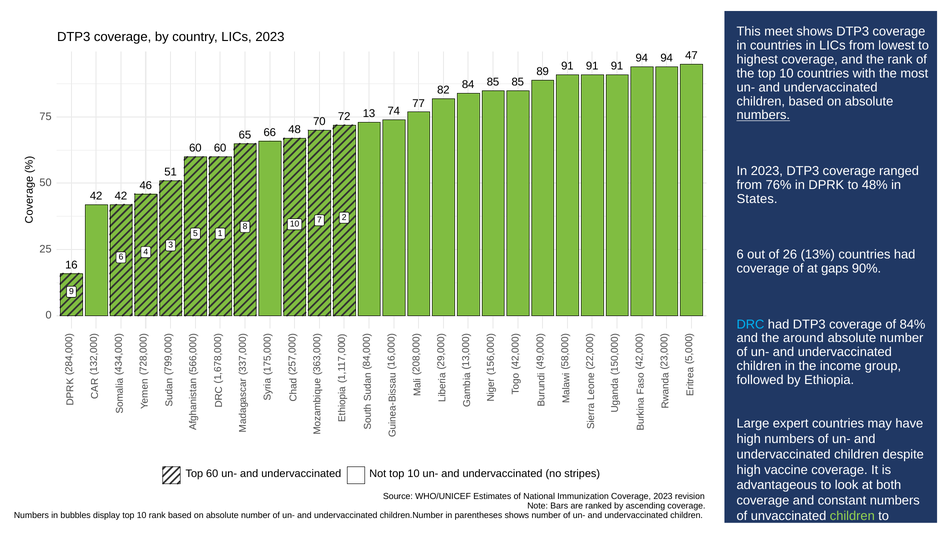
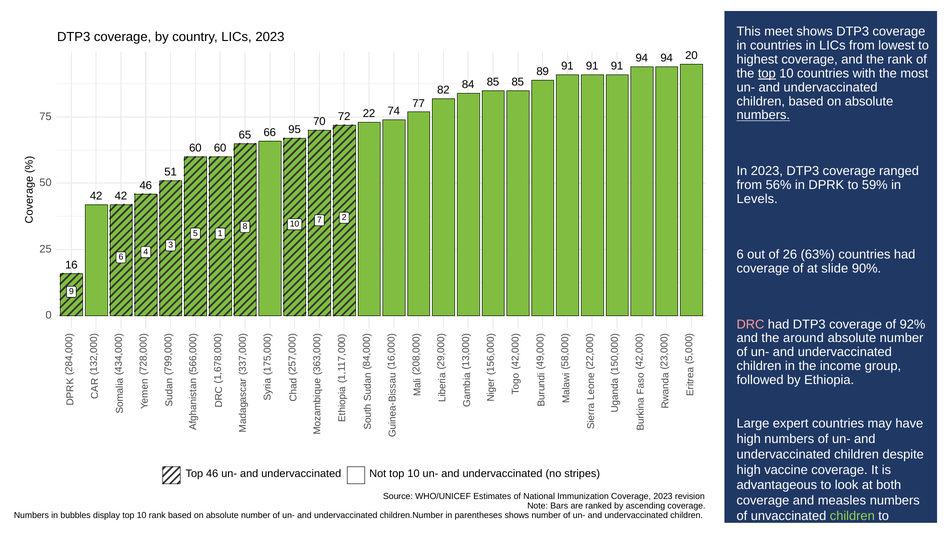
47: 47 -> 20 (691, 55)
top underline: none -> present (767, 73)
13: 13 -> 22 (369, 114)
48: 48 -> 95 (295, 130)
76%: 76% -> 56% (779, 185)
48%: 48% -> 59% (875, 185)
States: States -> Levels (757, 199)
13%: 13% -> 63% (818, 255)
gaps: gaps -> slide (835, 268)
DRC colour: light blue -> pink (750, 324)
84%: 84% -> 92% (913, 324)
Top 60: 60 -> 46 (212, 474)
constant: constant -> measles (842, 501)
